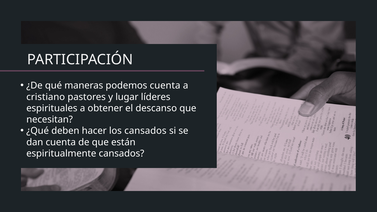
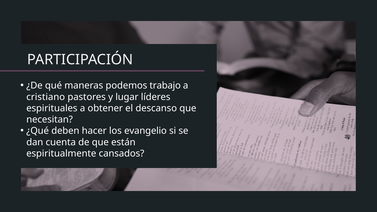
podemos cuenta: cuenta -> trabajo (165, 86)
los cansados: cansados -> evangelio (145, 131)
